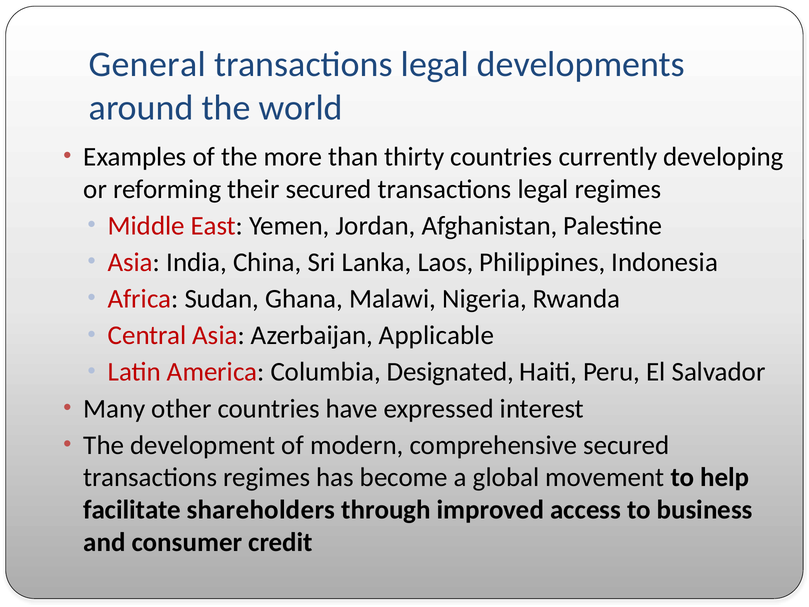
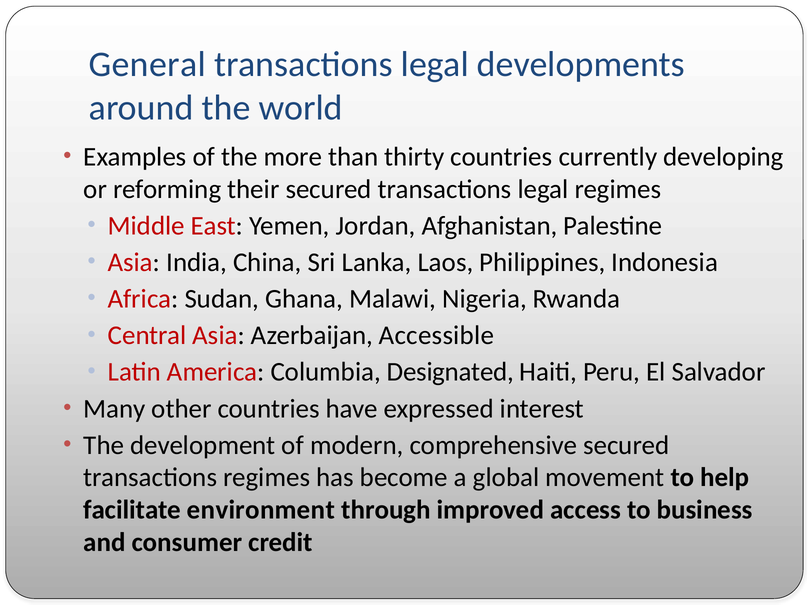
Applicable: Applicable -> Accessible (436, 335)
shareholders: shareholders -> environment (261, 510)
